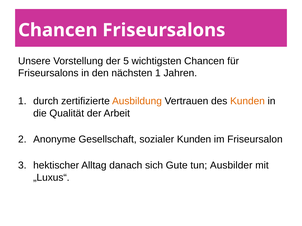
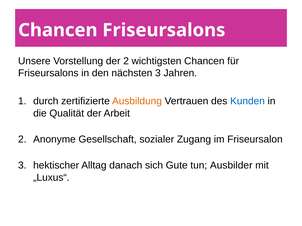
der 5: 5 -> 2 (126, 61)
nächsten 1: 1 -> 3 (158, 73)
Kunden colour: orange -> blue (247, 101)
sozialer Kunden: Kunden -> Zugang (194, 140)
